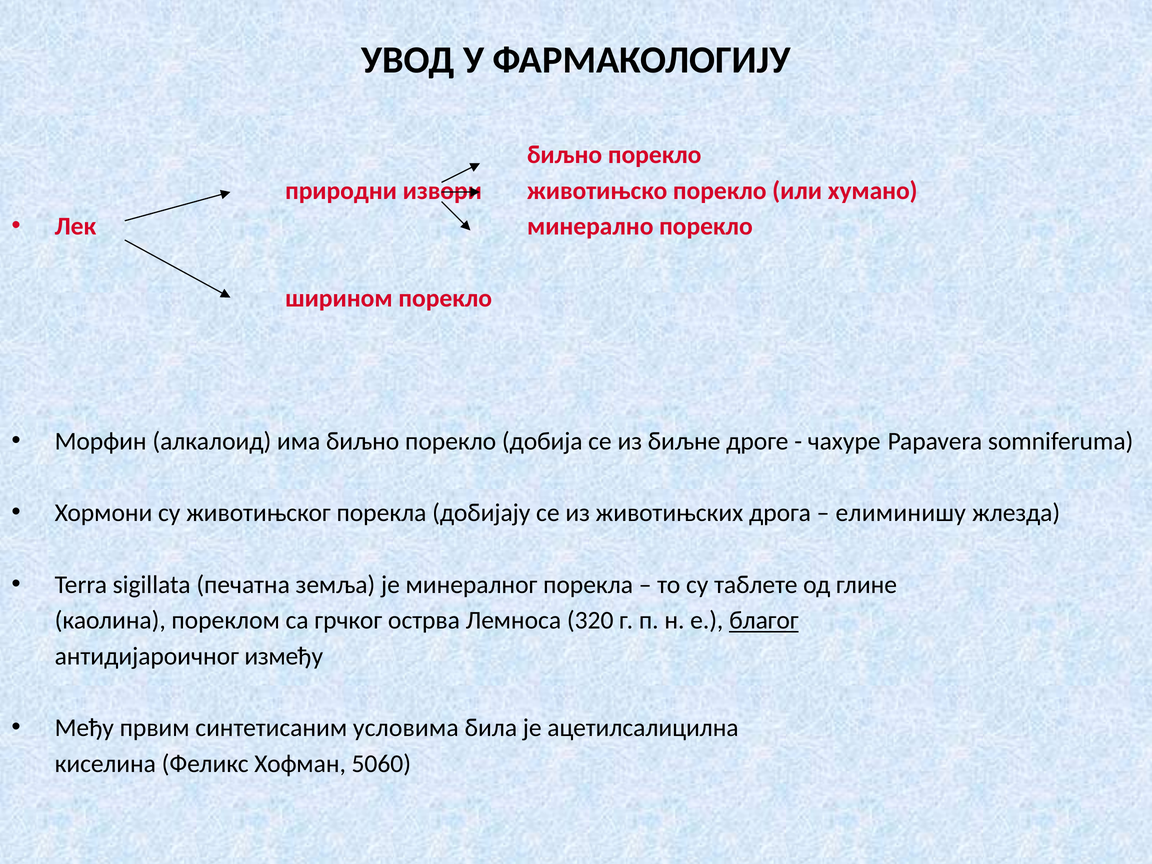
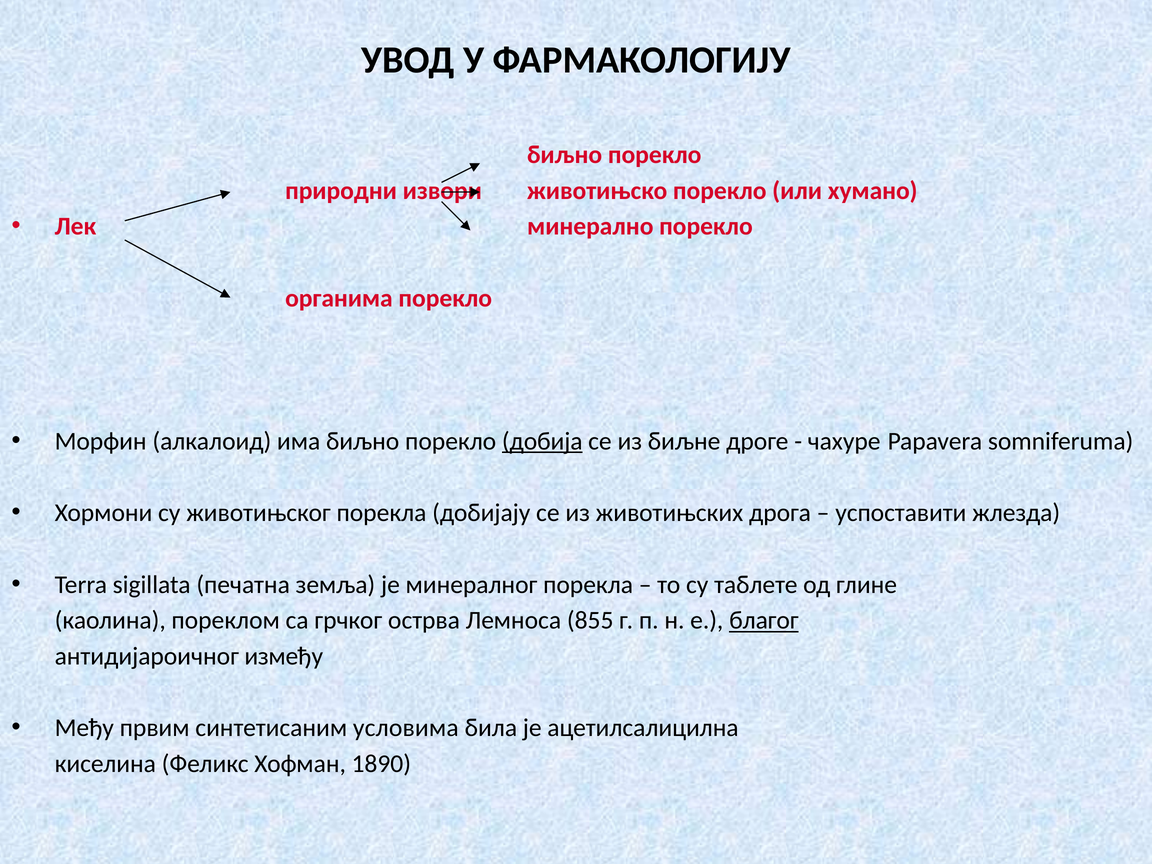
ширином: ширином -> органима (339, 298)
добија underline: none -> present (542, 441)
елиминишу: елиминишу -> успоставити (901, 513)
320: 320 -> 855 (590, 621)
5060: 5060 -> 1890 (381, 764)
